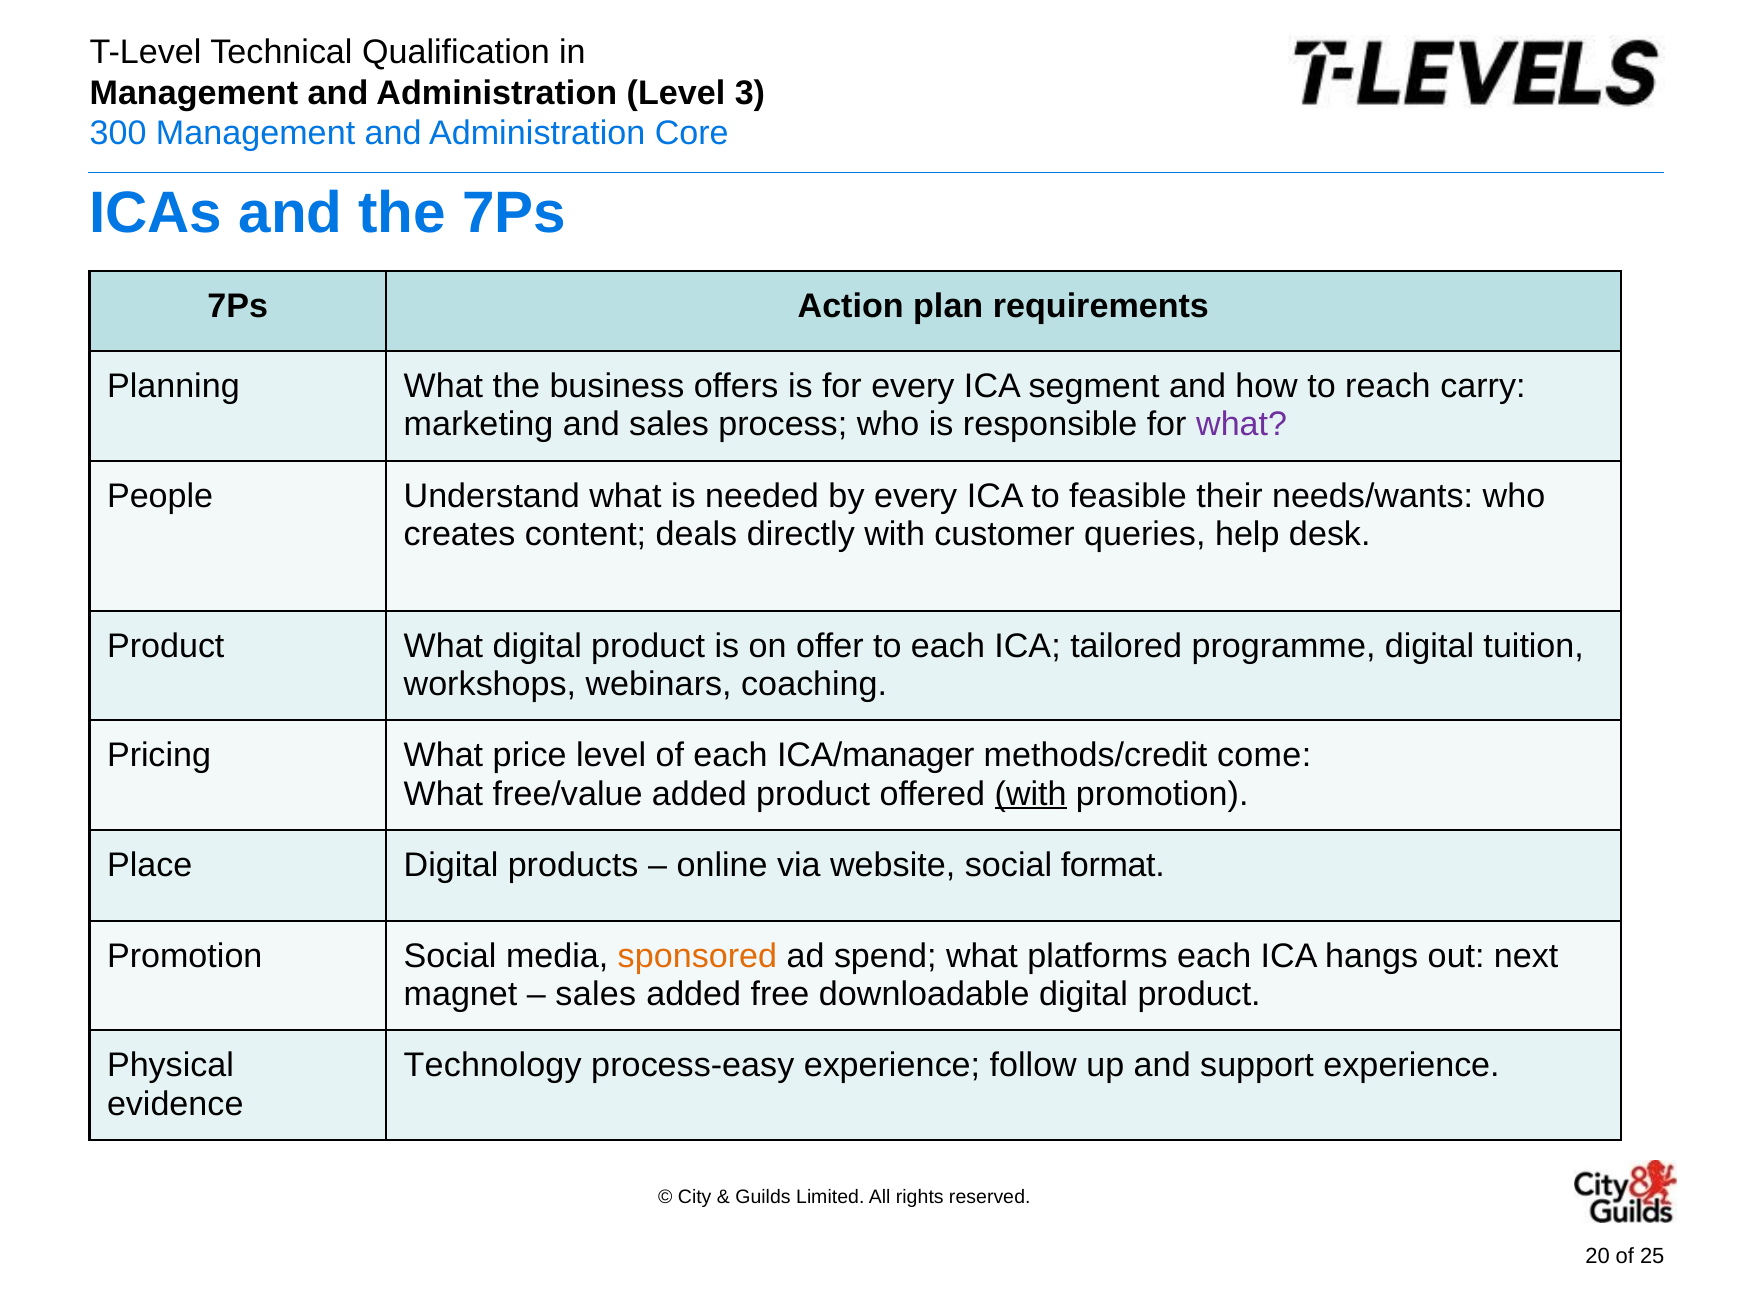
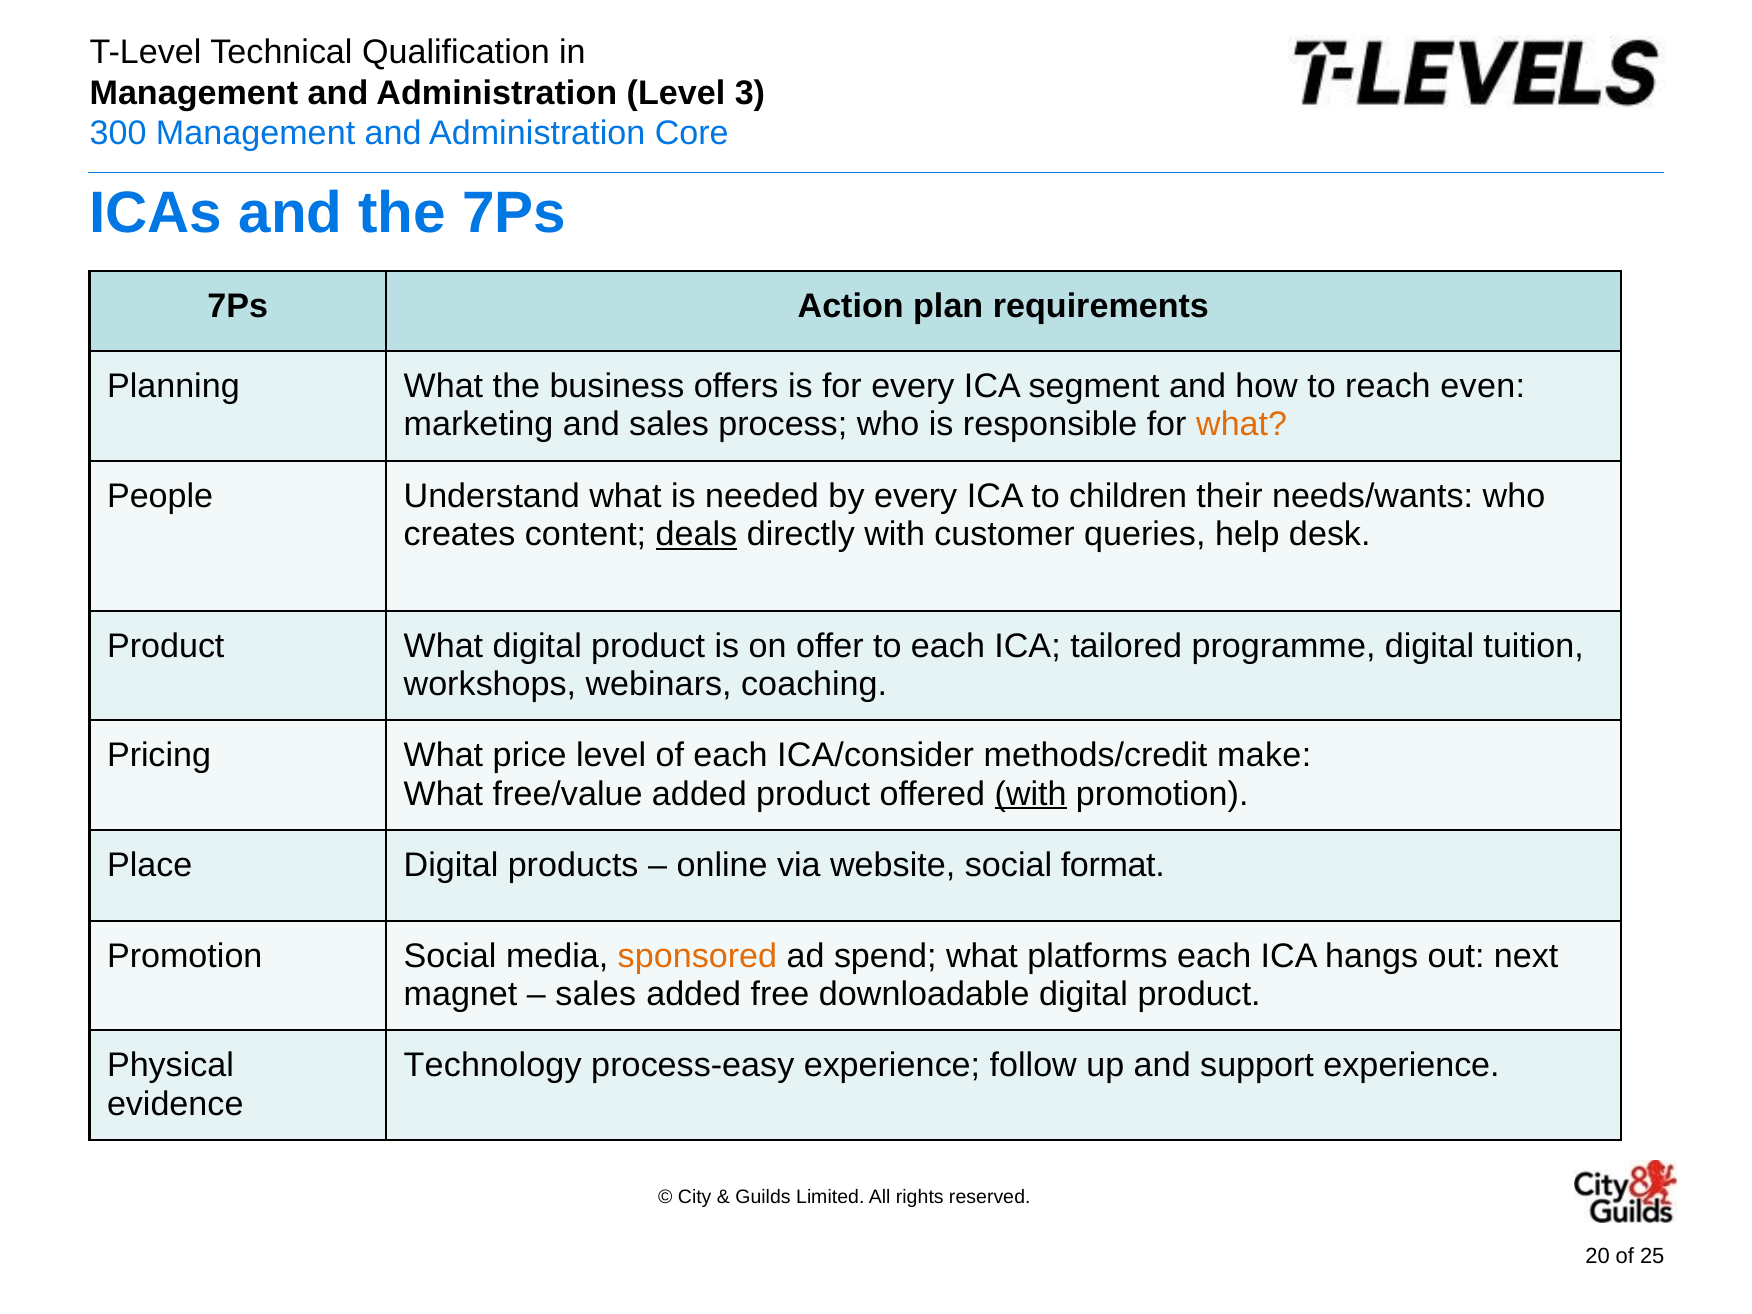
carry: carry -> even (1483, 386)
what colour: purple -> orange (1242, 425)
feasible: feasible -> children (1128, 496)
deals underline: none -> present (696, 534)
ICA/manager: ICA/manager -> ICA/consider (876, 755)
come: come -> make (1264, 755)
